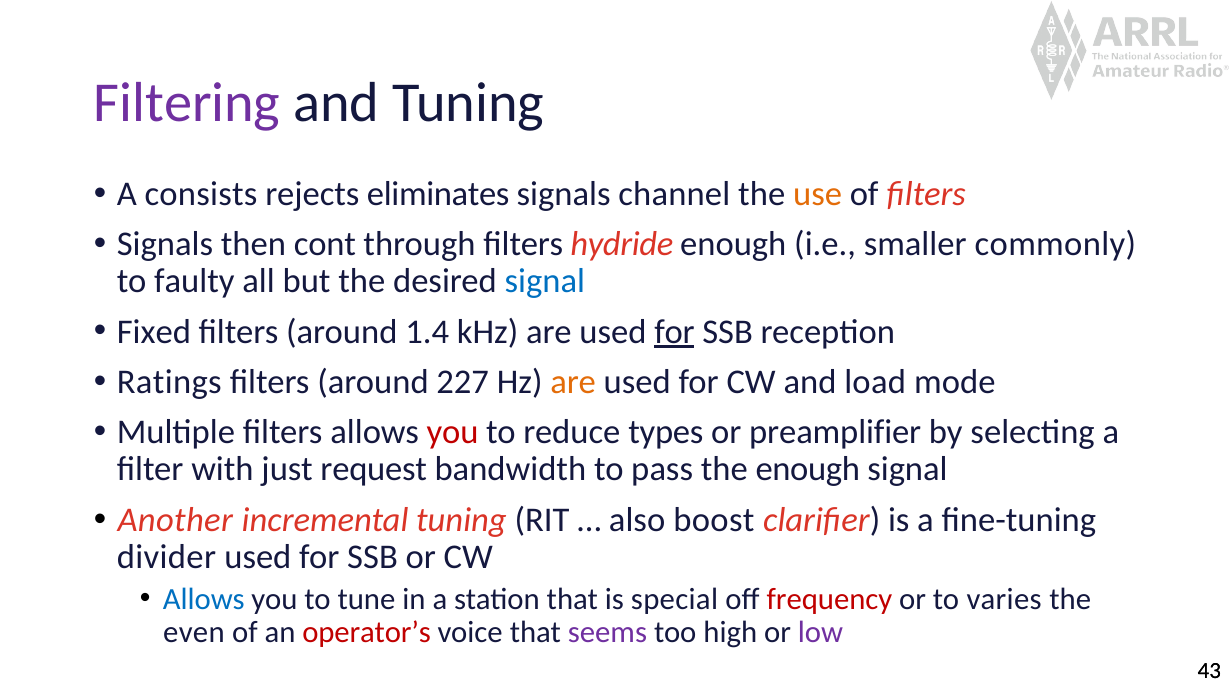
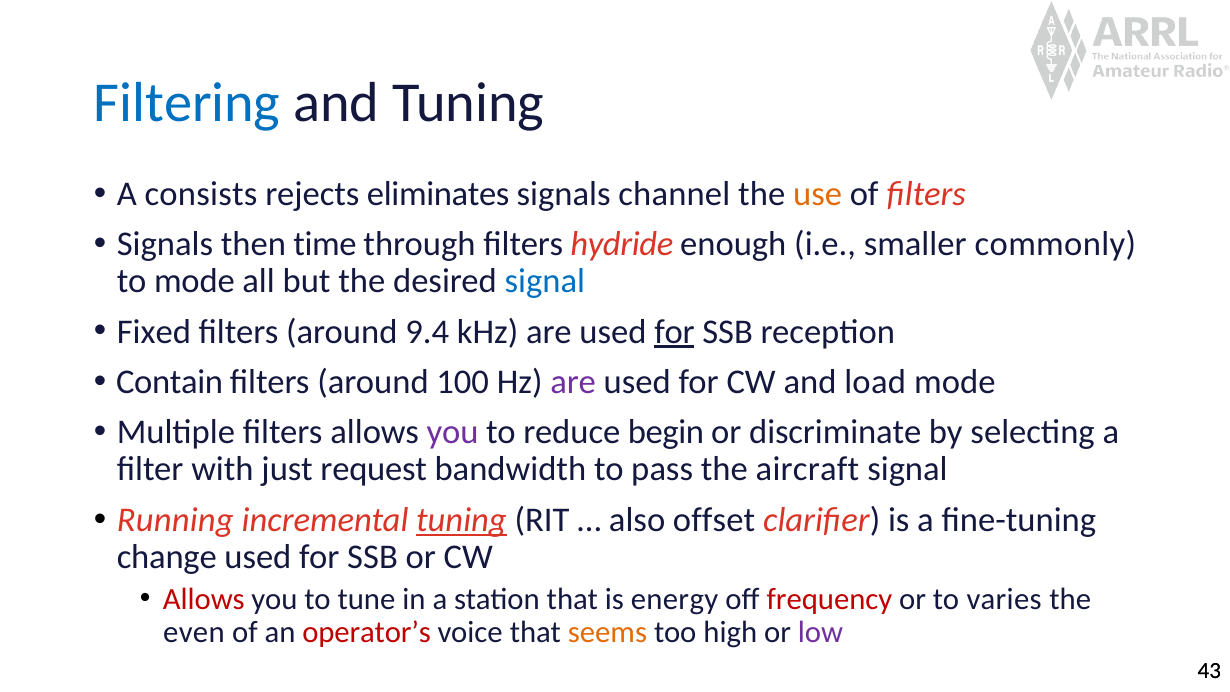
Filtering colour: purple -> blue (187, 103)
cont: cont -> time (325, 244)
to faulty: faulty -> mode (194, 281)
1.4: 1.4 -> 9.4 (427, 332)
Ratings: Ratings -> Contain (170, 382)
227: 227 -> 100 (463, 382)
are colour: orange -> purple (573, 382)
you colour: red -> purple (453, 432)
types: types -> begin (666, 432)
preamplifier: preamplifier -> discriminate (835, 432)
the enough: enough -> aircraft (807, 469)
Another: Another -> Running (175, 520)
tuning underline: none -> present (461, 520)
boost: boost -> offset (714, 520)
divider: divider -> change (167, 557)
Allows colour: blue -> red (204, 599)
special: special -> energy (675, 599)
seems colour: purple -> orange (607, 632)
